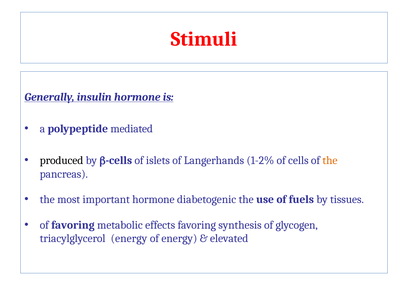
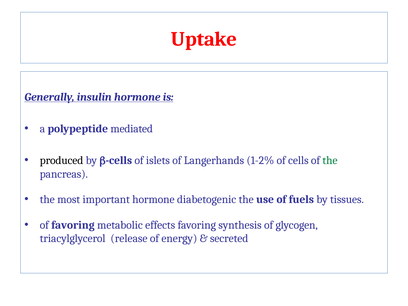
Stimuli: Stimuli -> Uptake (204, 39)
the colour: orange -> green (330, 160)
triacylglycerol energy: energy -> release (129, 239)
elevated: elevated -> secreted (229, 239)
